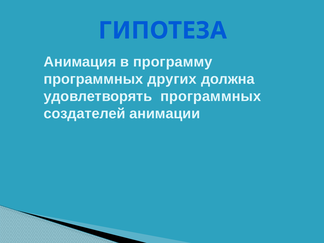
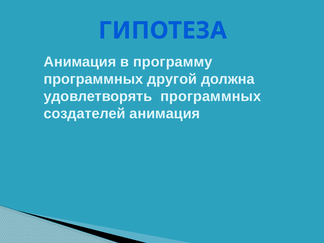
других: других -> другой (172, 79)
создателей анимации: анимации -> анимация (165, 114)
